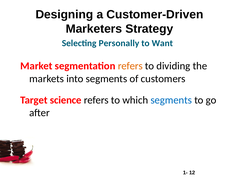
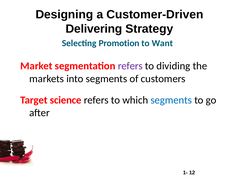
Marketers: Marketers -> Delivering (94, 29)
Personally: Personally -> Promotion (119, 43)
refers colour: orange -> purple (130, 66)
